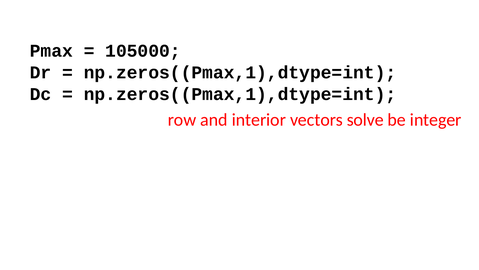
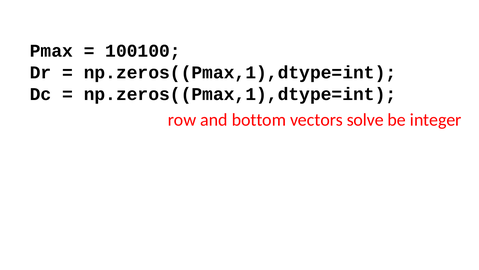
105000: 105000 -> 100100 (143, 51)
interior: interior -> bottom (259, 120)
